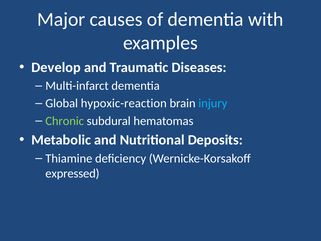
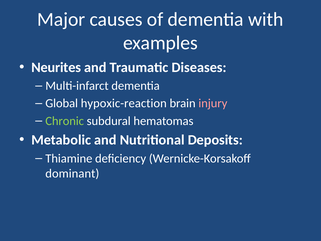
Develop: Develop -> Neurites (56, 67)
injury colour: light blue -> pink (213, 103)
expressed: expressed -> dominant (72, 173)
